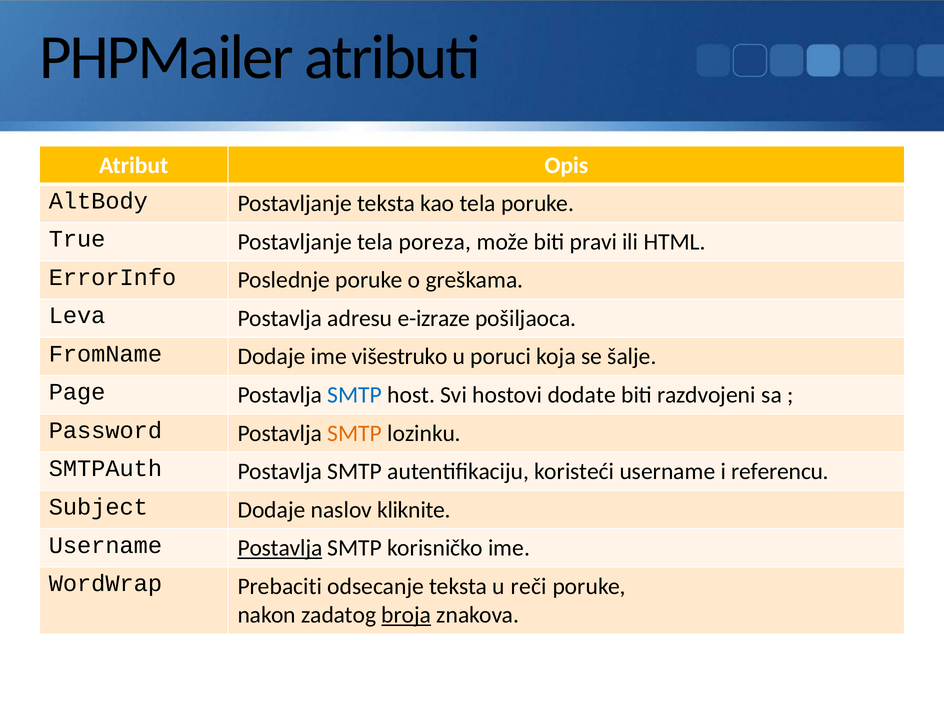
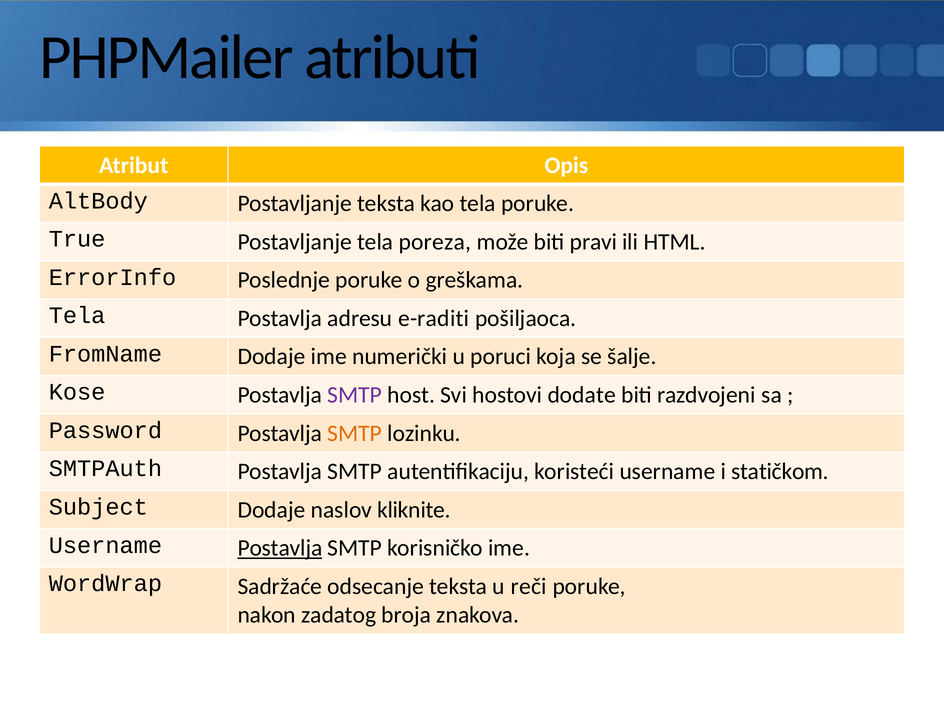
Leva: Leva -> Tela (77, 316)
e-izraze: e-izraze -> e-raditi (434, 318)
višestruko: višestruko -> numerički (400, 357)
Page: Page -> Kose (77, 392)
SMTP colour: blue -> purple (355, 395)
referencu: referencu -> statičkom (780, 472)
Prebaciti: Prebaciti -> Sadržaće (280, 586)
broja underline: present -> none (406, 615)
